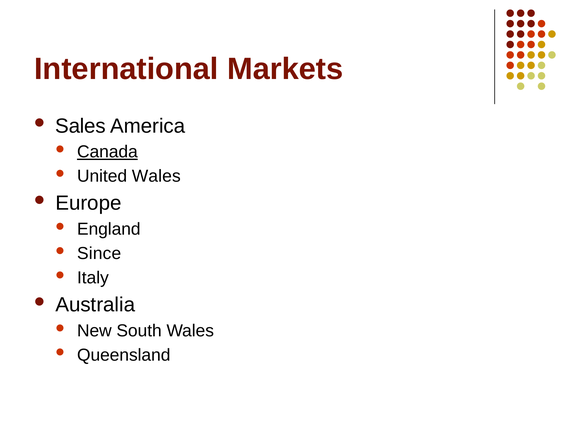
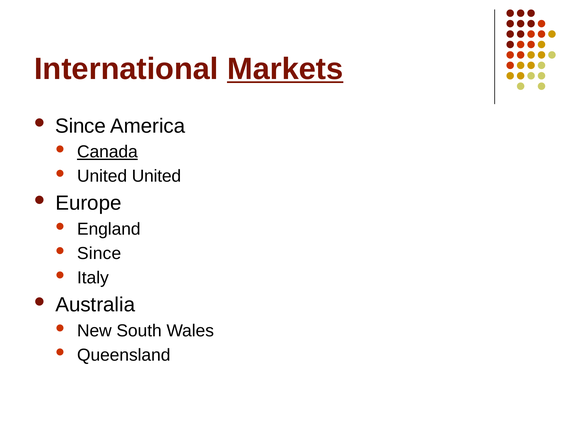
Markets underline: none -> present (285, 69)
Sales: Sales -> Since (81, 126)
United Wales: Wales -> United (156, 176)
